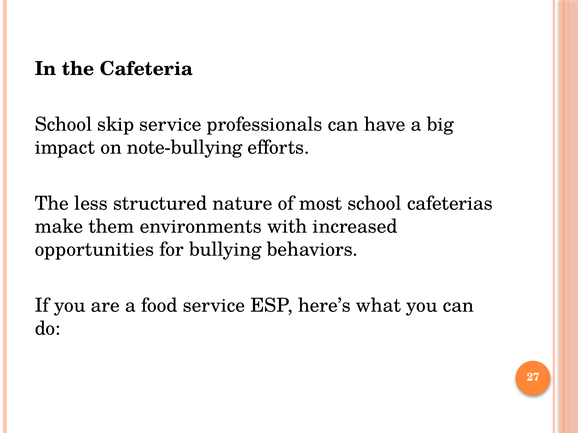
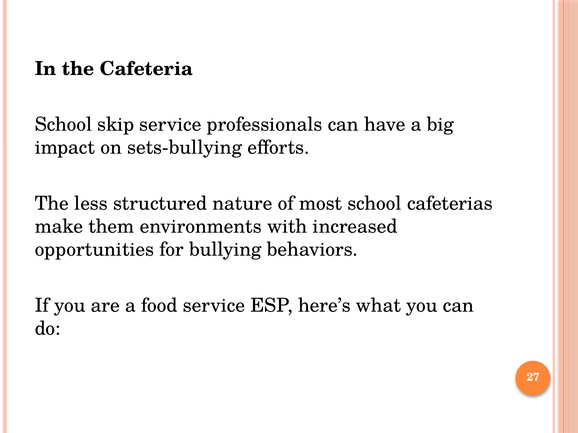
note-bullying: note-bullying -> sets-bullying (185, 148)
